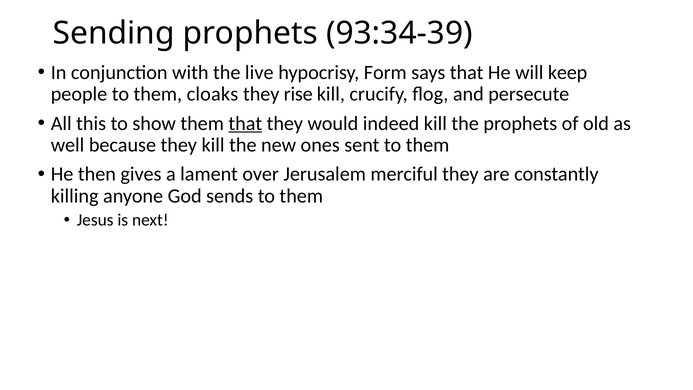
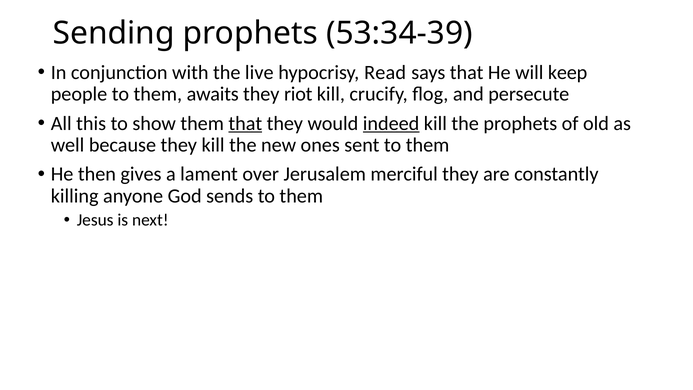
93:34-39: 93:34-39 -> 53:34-39 (399, 33)
Form: Form -> Read (385, 72)
cloaks: cloaks -> awaits (213, 94)
rise: rise -> riot (298, 94)
indeed underline: none -> present (391, 123)
